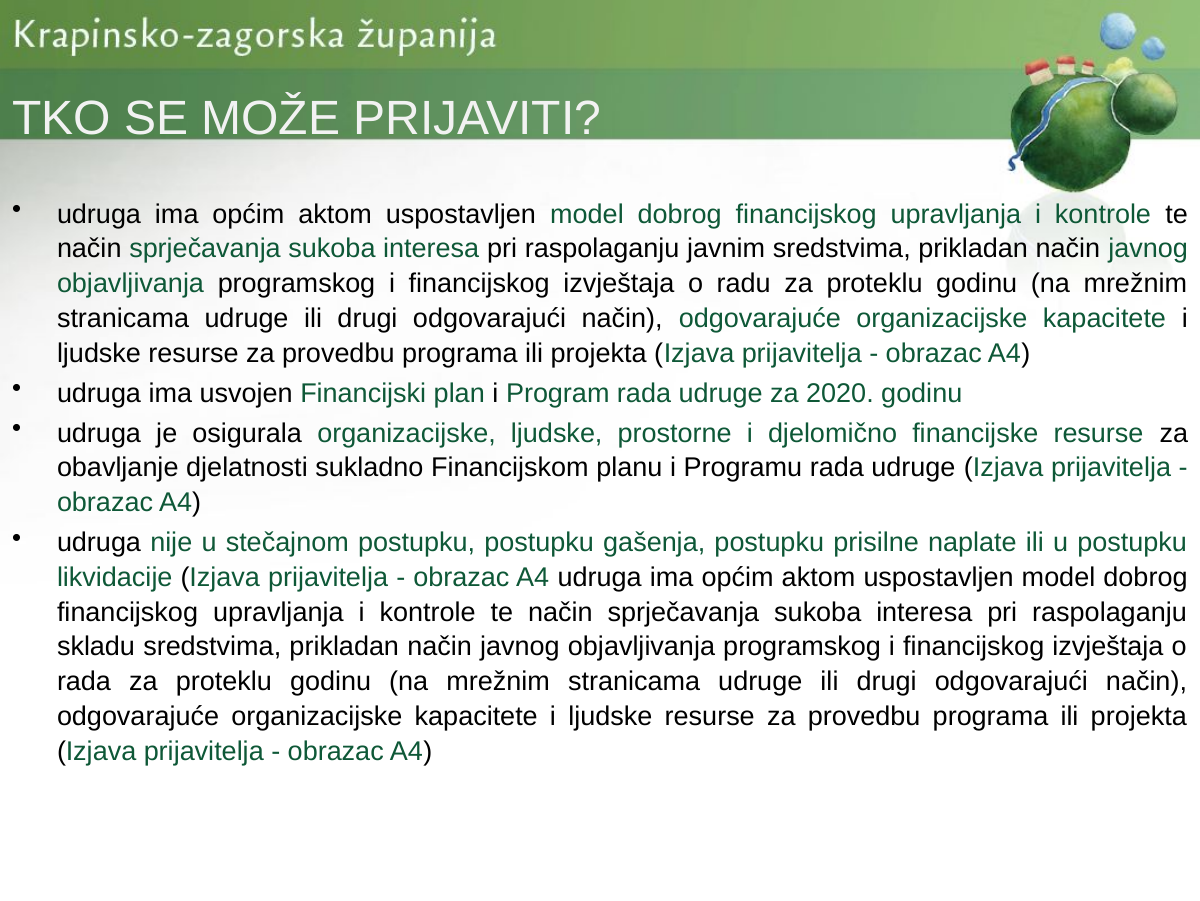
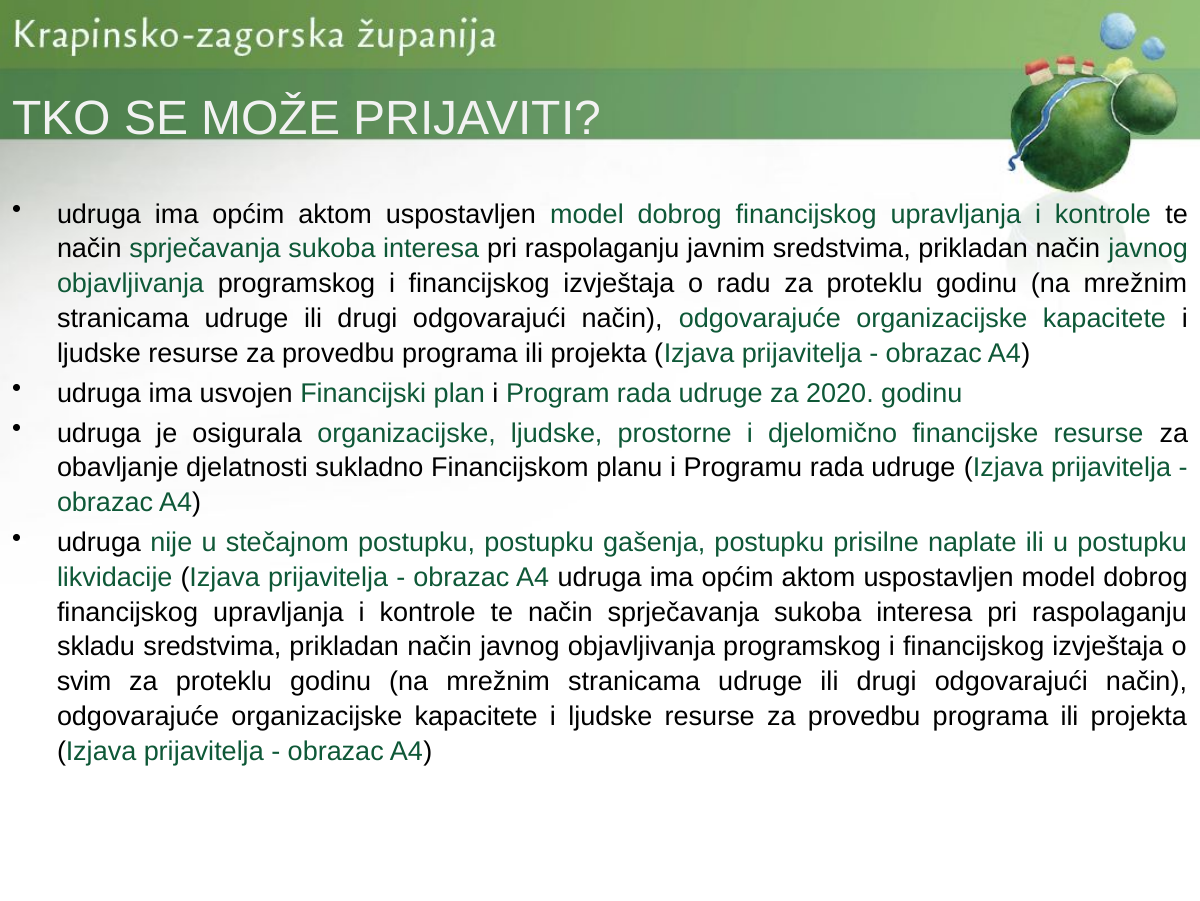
rada: rada -> svim (84, 681)
